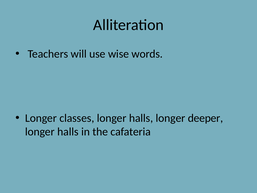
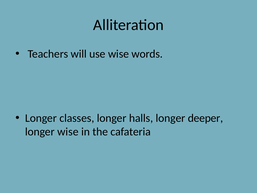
halls: halls -> wise (68, 132)
